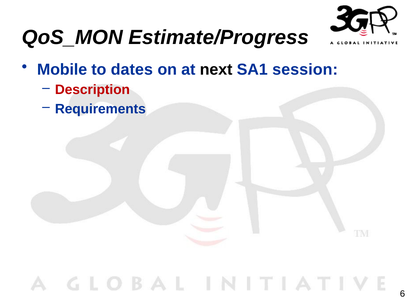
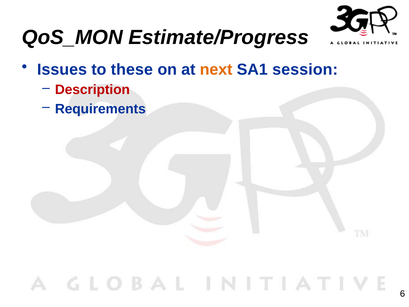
Mobile: Mobile -> Issues (62, 69)
dates: dates -> these (132, 69)
next colour: black -> orange (216, 69)
